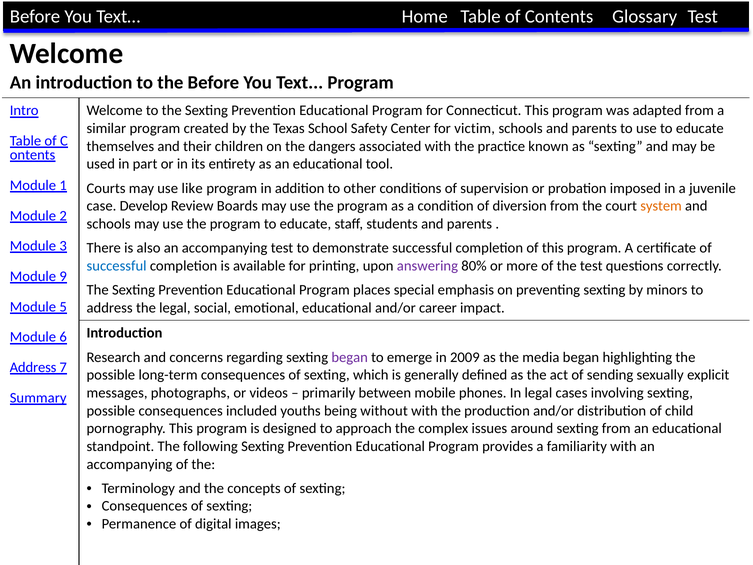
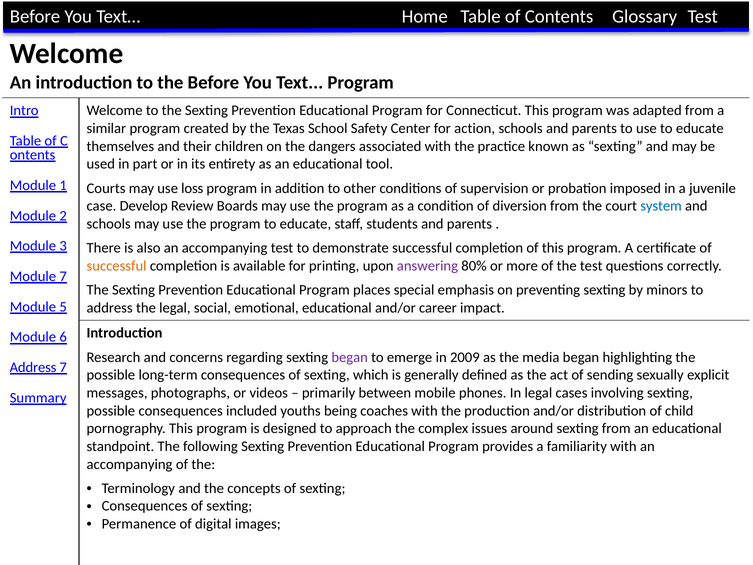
victim: victim -> action (475, 128)
like: like -> loss (192, 188)
system colour: orange -> blue (661, 206)
successful colour: blue -> orange (117, 266)
Module 9: 9 -> 7 (63, 276)
without: without -> coaches (384, 411)
